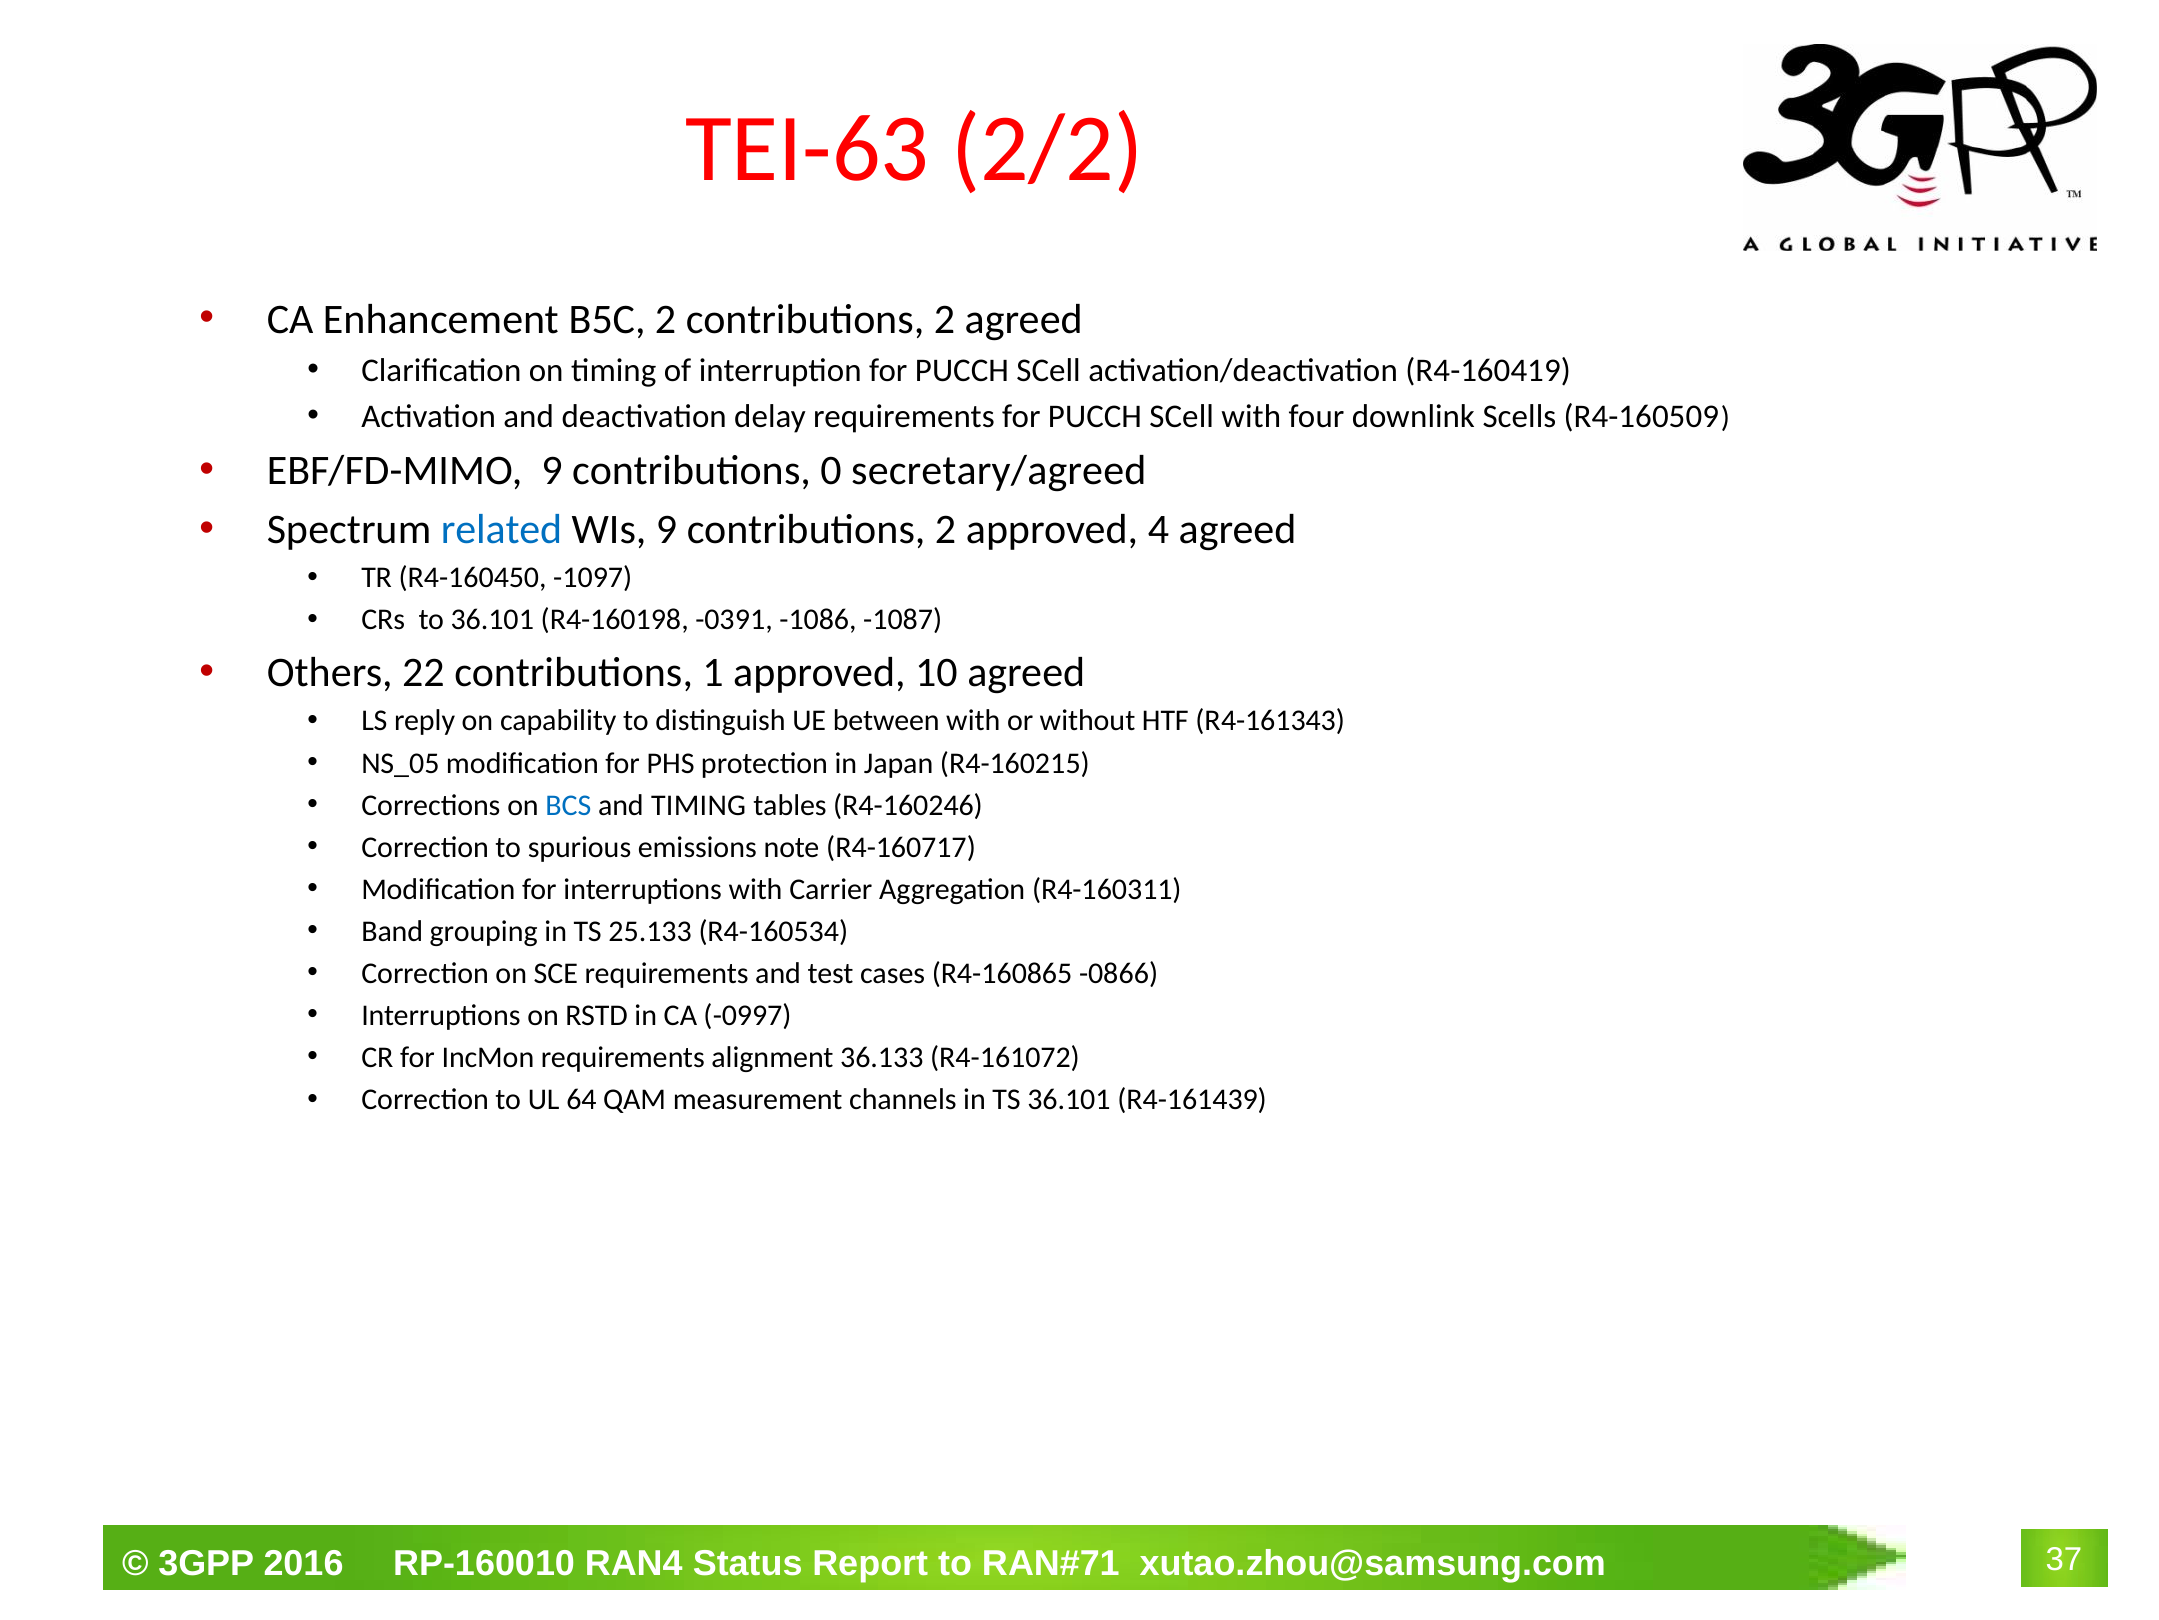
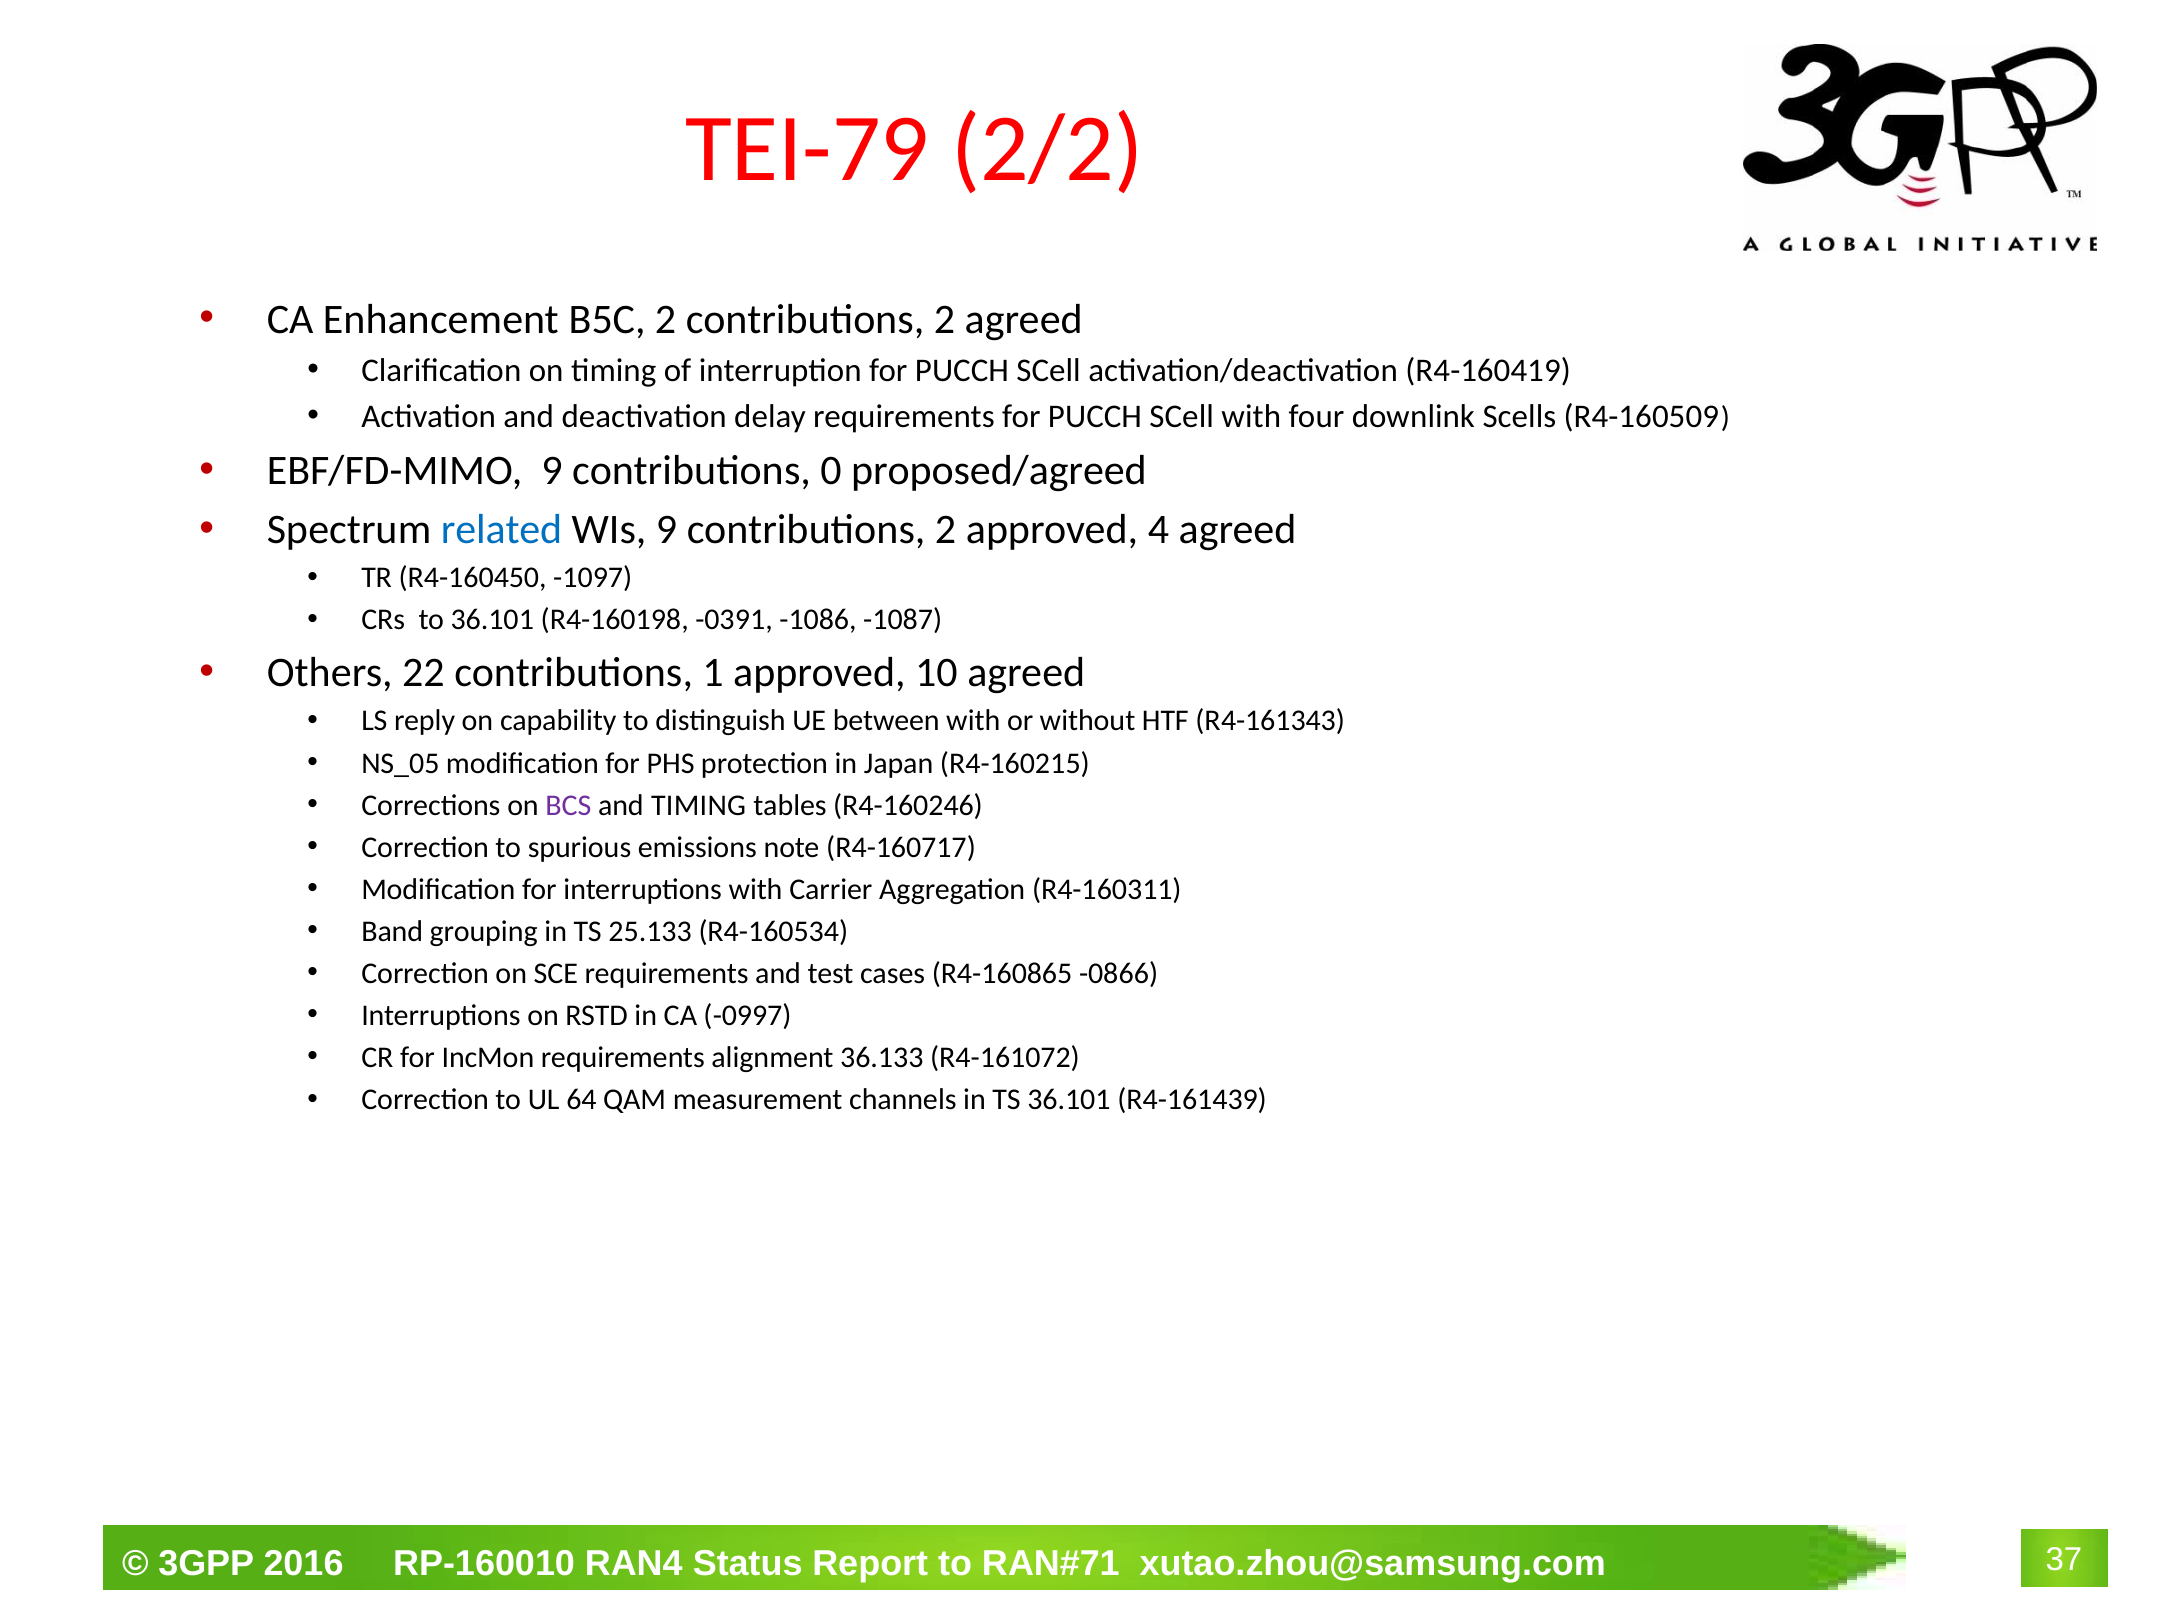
TEI-63: TEI-63 -> TEI-79 (807, 148)
secretary/agreed: secretary/agreed -> proposed/agreed (999, 470)
BCS colour: blue -> purple (568, 805)
